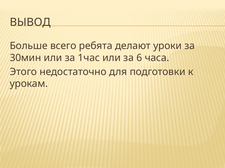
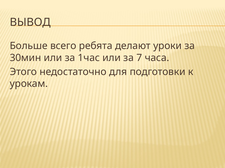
6: 6 -> 7 (139, 58)
